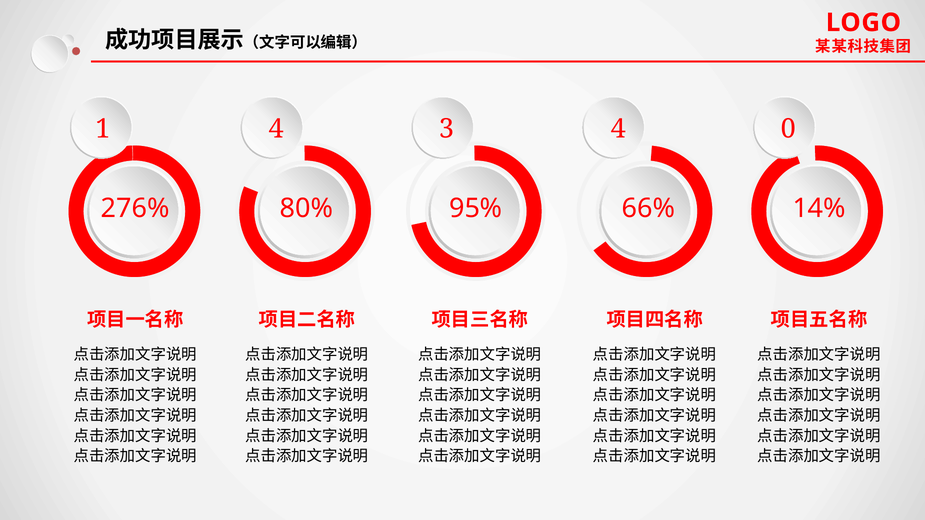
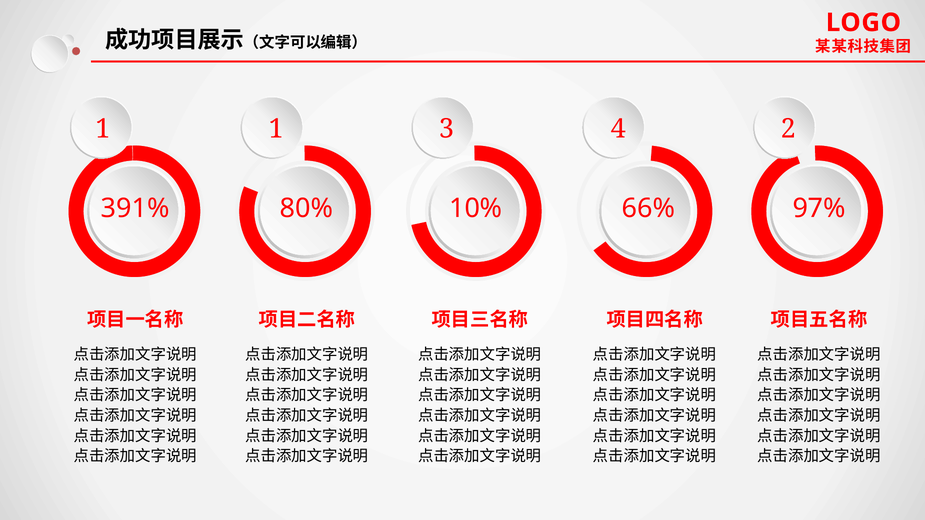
1 4: 4 -> 1 (276, 129)
0: 0 -> 2 (788, 129)
276%: 276% -> 391% (135, 208)
95%: 95% -> 10% (476, 208)
14%: 14% -> 97% (819, 208)
